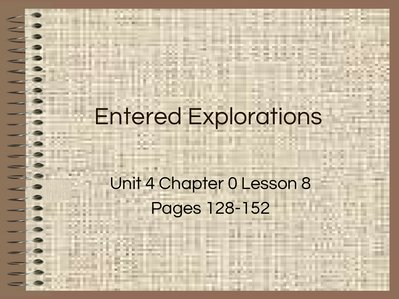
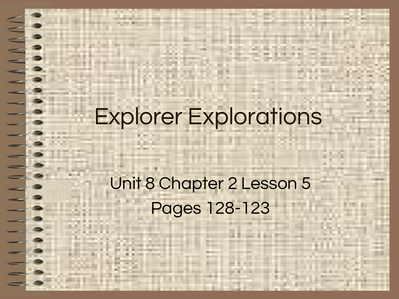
Entered: Entered -> Explorer (138, 116)
4: 4 -> 8 (150, 183)
0: 0 -> 2 (233, 183)
8: 8 -> 5 (306, 183)
128-152: 128-152 -> 128-123 (238, 208)
